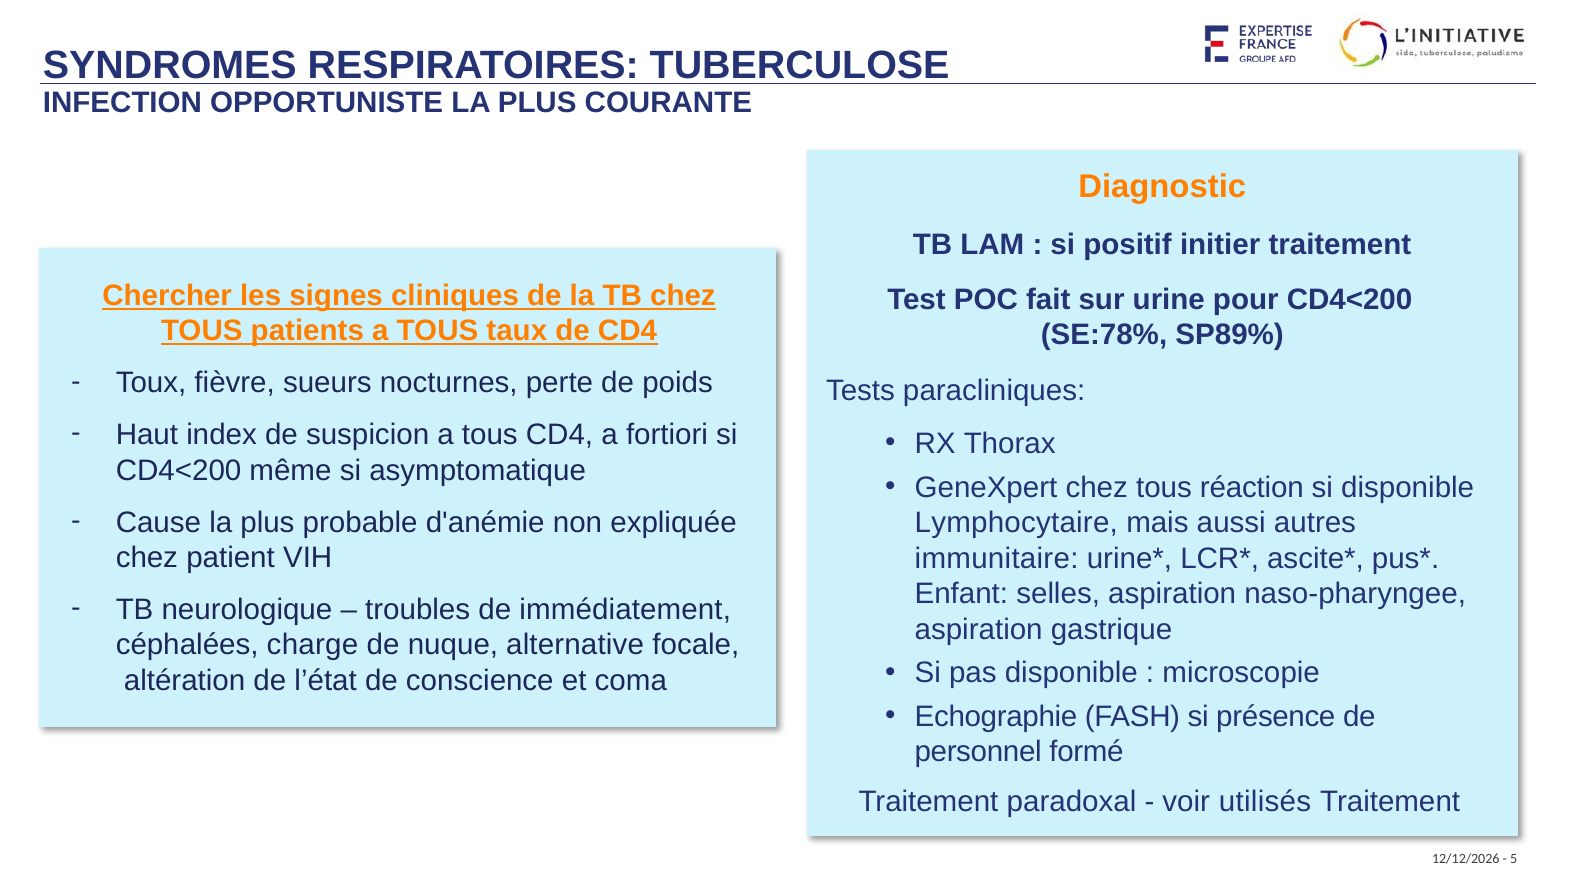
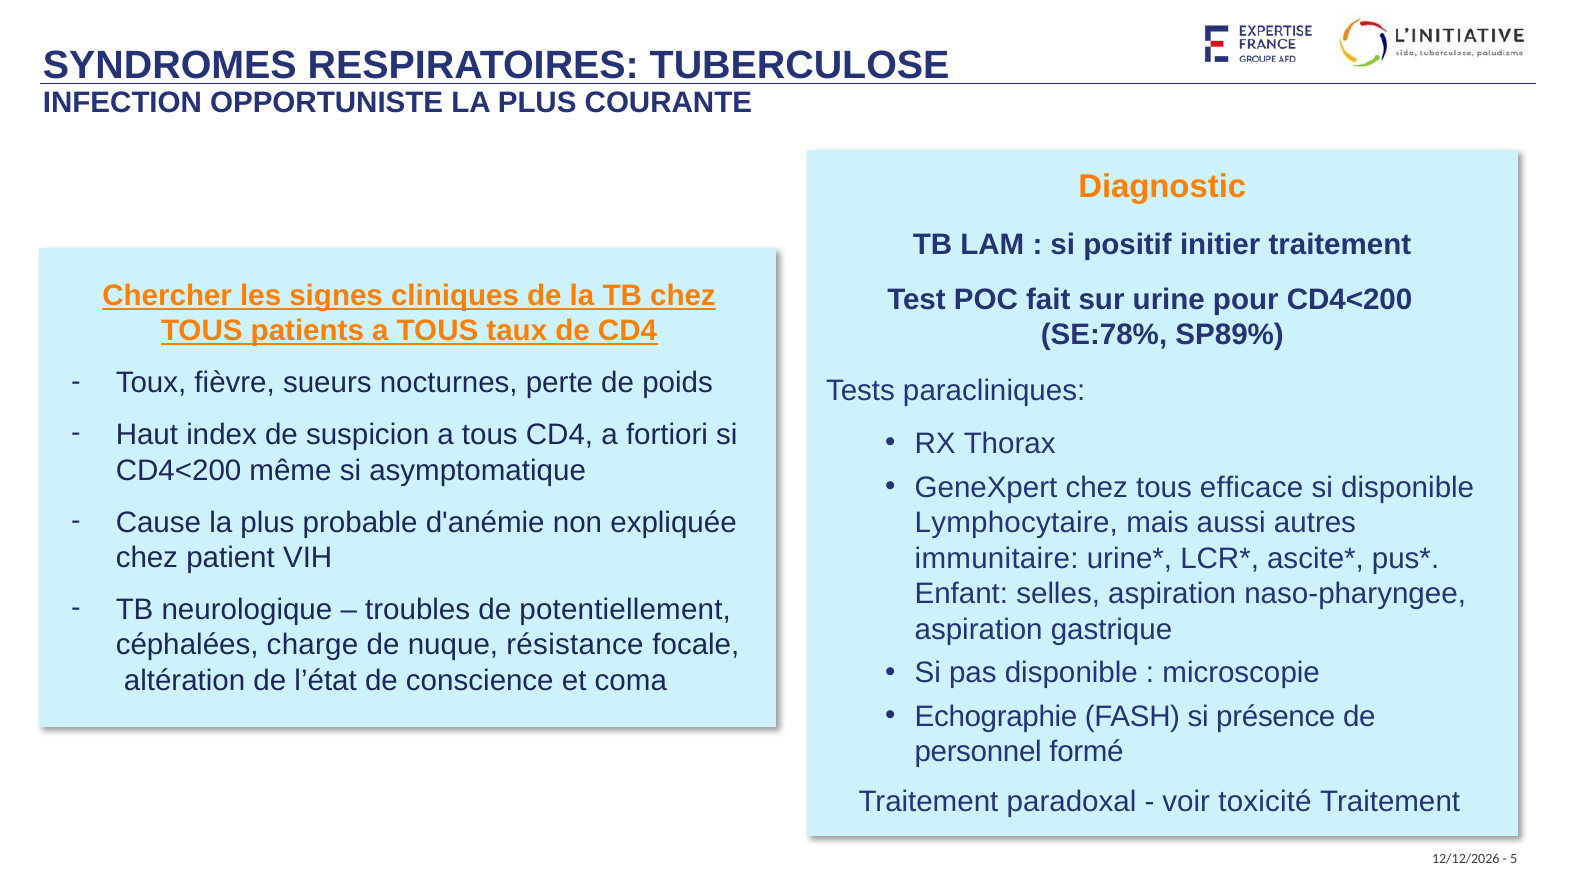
réaction: réaction -> efficace (1252, 487)
immédiatement: immédiatement -> potentiellement (625, 609)
alternative: alternative -> résistance (575, 645)
utilisés: utilisés -> toxicité (1265, 801)
